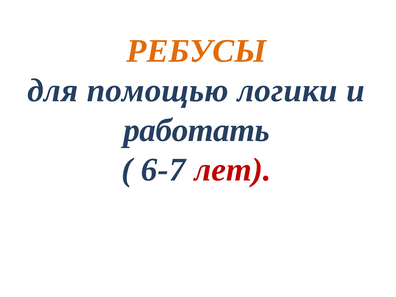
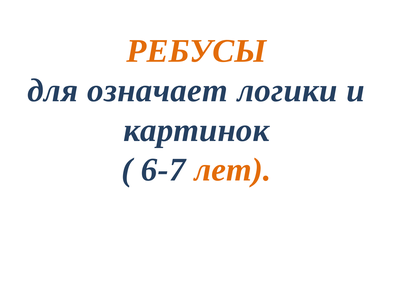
помощью: помощью -> означает (158, 91)
работать: работать -> картинок (196, 130)
лет colour: red -> orange (233, 170)
